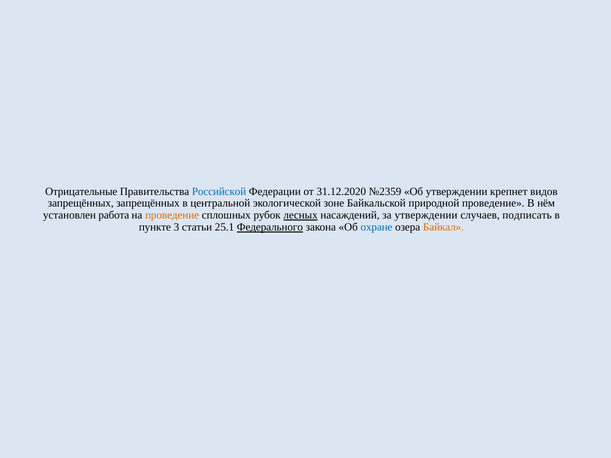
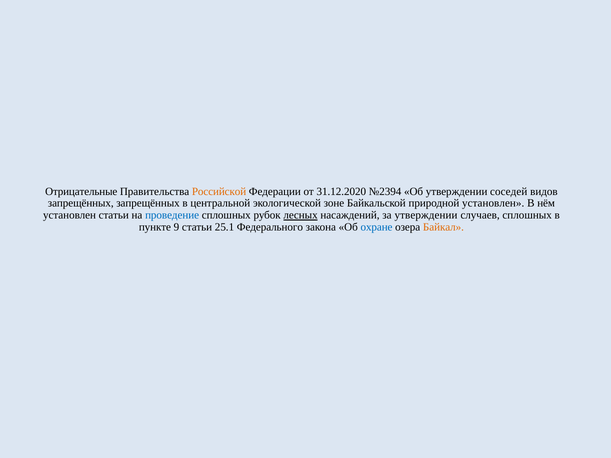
Российской colour: blue -> orange (219, 192)
№2359: №2359 -> №2394 (385, 192)
крепнет: крепнет -> соседей (509, 192)
природной проведение: проведение -> установлен (493, 203)
установлен работа: работа -> статьи (114, 215)
проведение colour: orange -> blue (172, 215)
случаев подписать: подписать -> сплошных (527, 215)
3: 3 -> 9 (177, 227)
Федерального underline: present -> none (270, 227)
